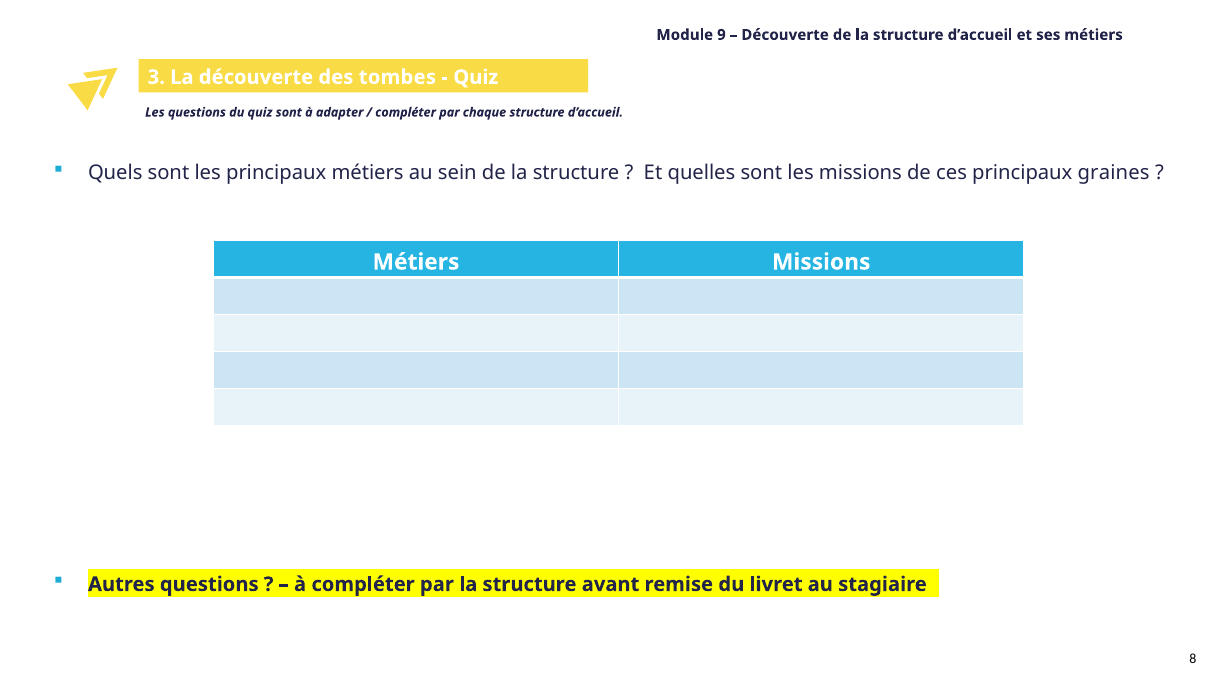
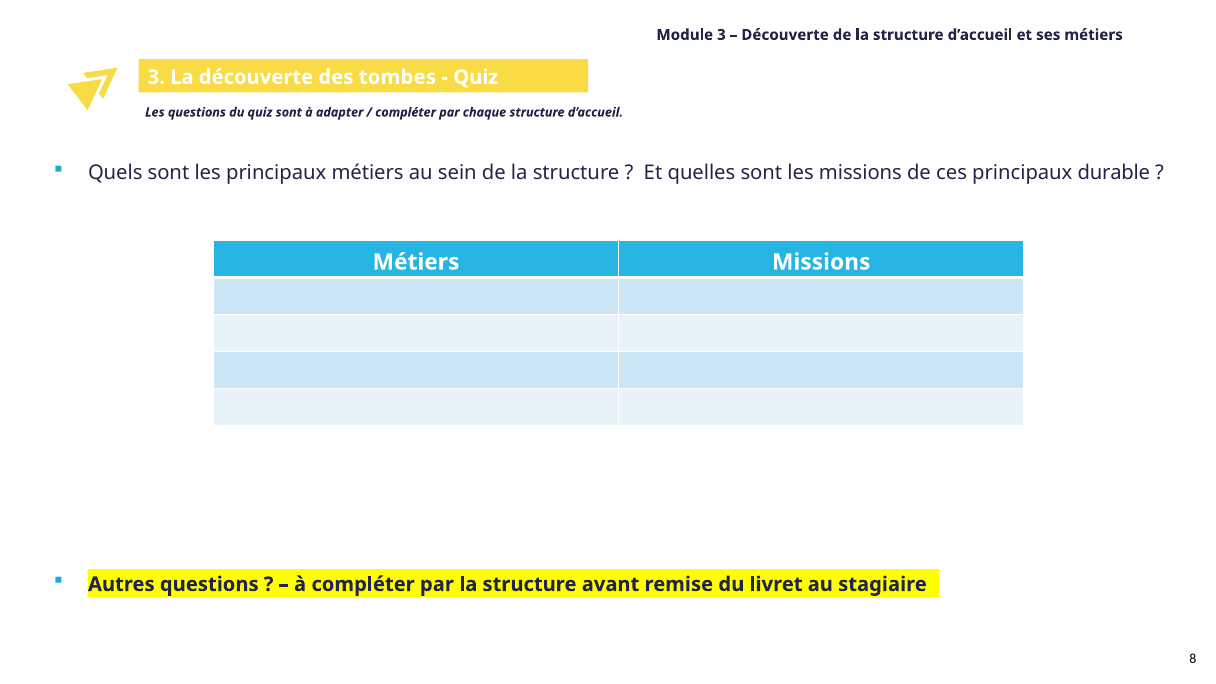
Module 9: 9 -> 3 (721, 35)
graines: graines -> durable (1114, 173)
